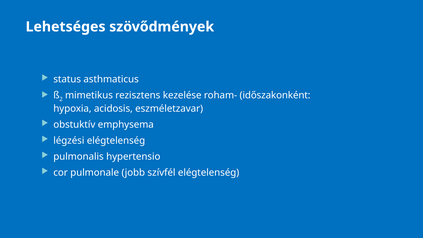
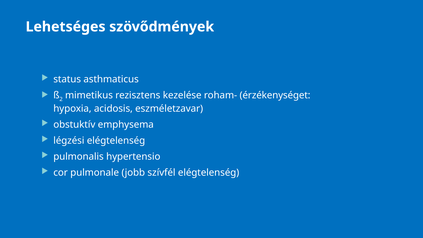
időszakonként: időszakonként -> érzékenységet (275, 95)
